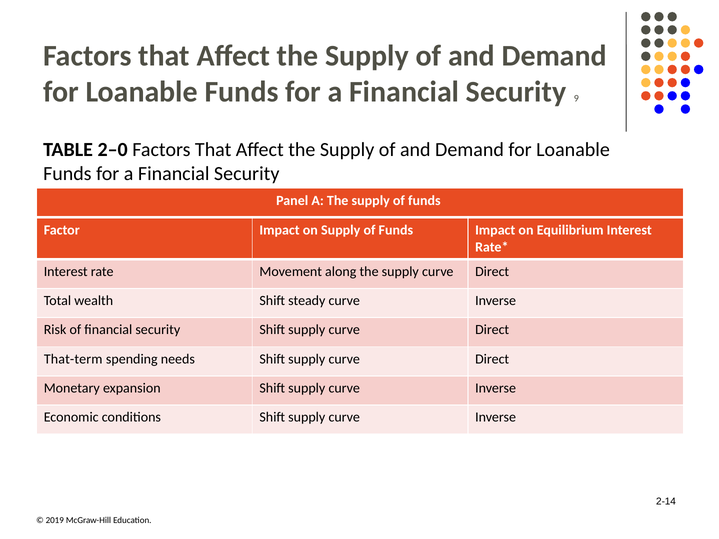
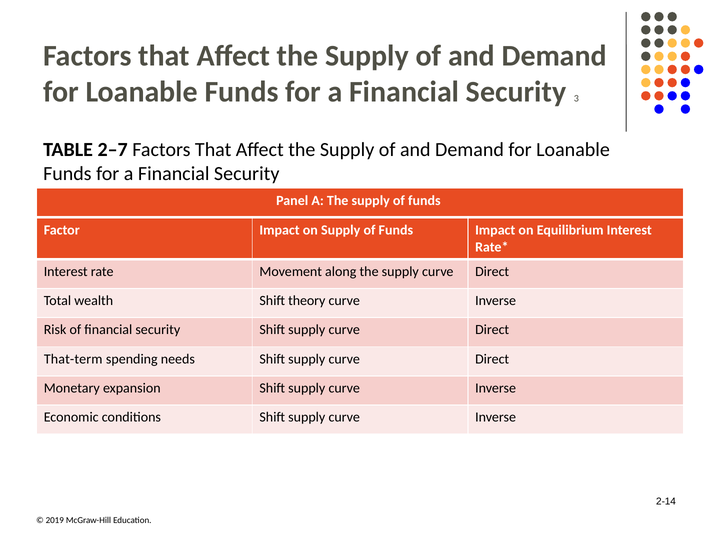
9: 9 -> 3 (576, 99)
2–0: 2–0 -> 2–7 (113, 150)
steady: steady -> theory (307, 301)
